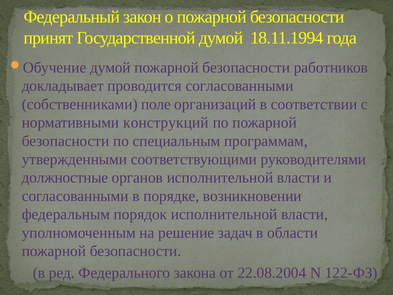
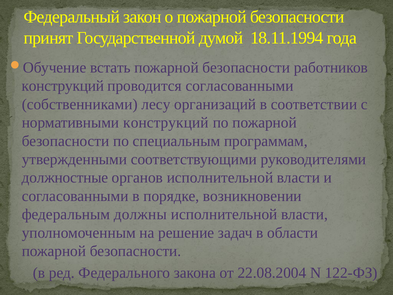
думой: думой -> встать (110, 67)
докладывает: докладывает -> конструкций (63, 86)
поле: поле -> лесу (156, 104)
порядок: порядок -> должны (140, 214)
